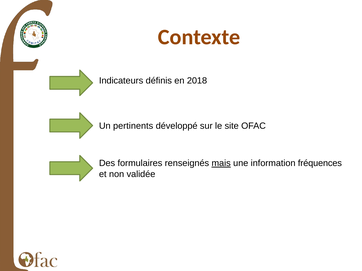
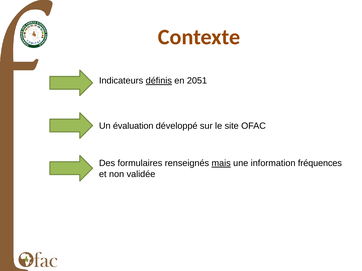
définis underline: none -> present (159, 81)
2018: 2018 -> 2051 (197, 81)
pertinents: pertinents -> évaluation (133, 126)
